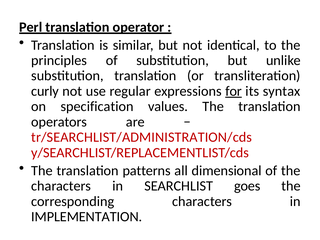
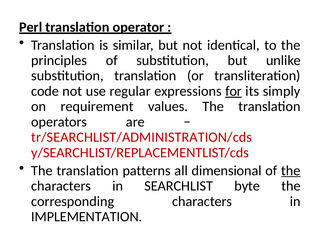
curly: curly -> code (45, 91)
syntax: syntax -> simply (282, 91)
specification: specification -> requirement (97, 107)
the underline: none -> present (291, 171)
goes: goes -> byte (247, 186)
